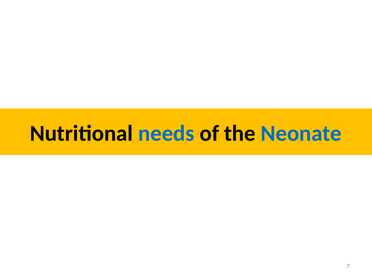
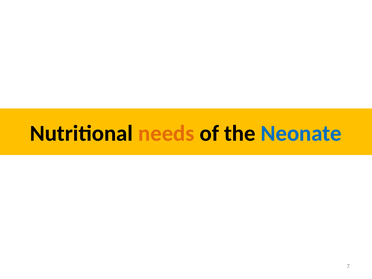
needs colour: blue -> orange (166, 133)
